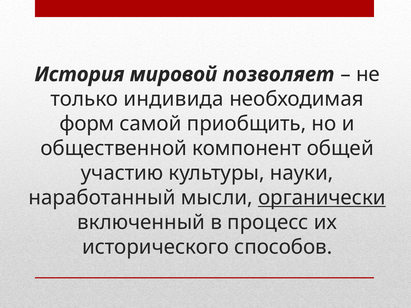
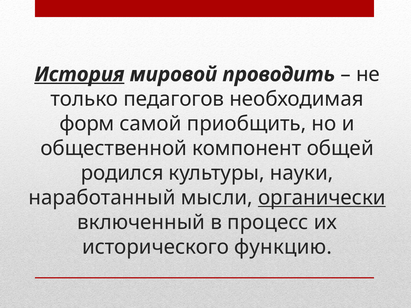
История underline: none -> present (79, 75)
позволяет: позволяет -> проводить (279, 75)
индивида: индивида -> педагогов (174, 99)
участию: участию -> родился (122, 173)
способов: способов -> функцию (283, 247)
